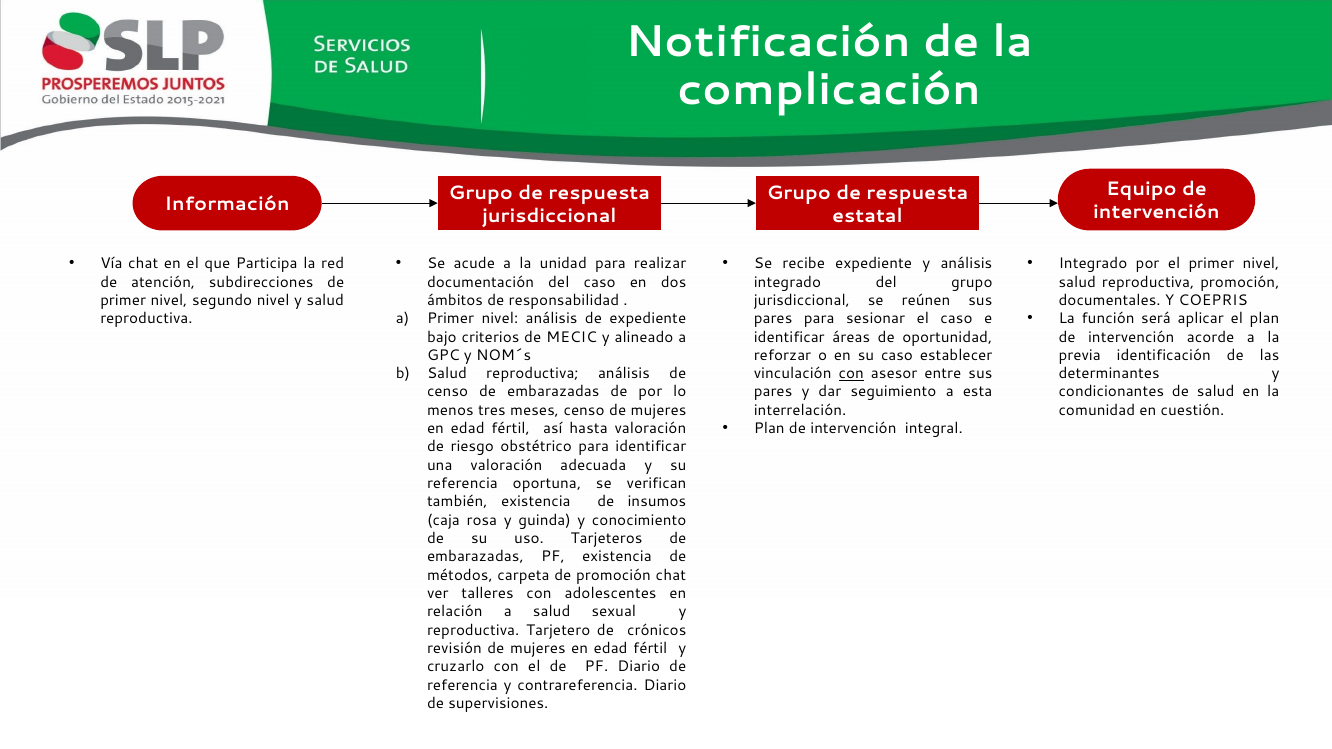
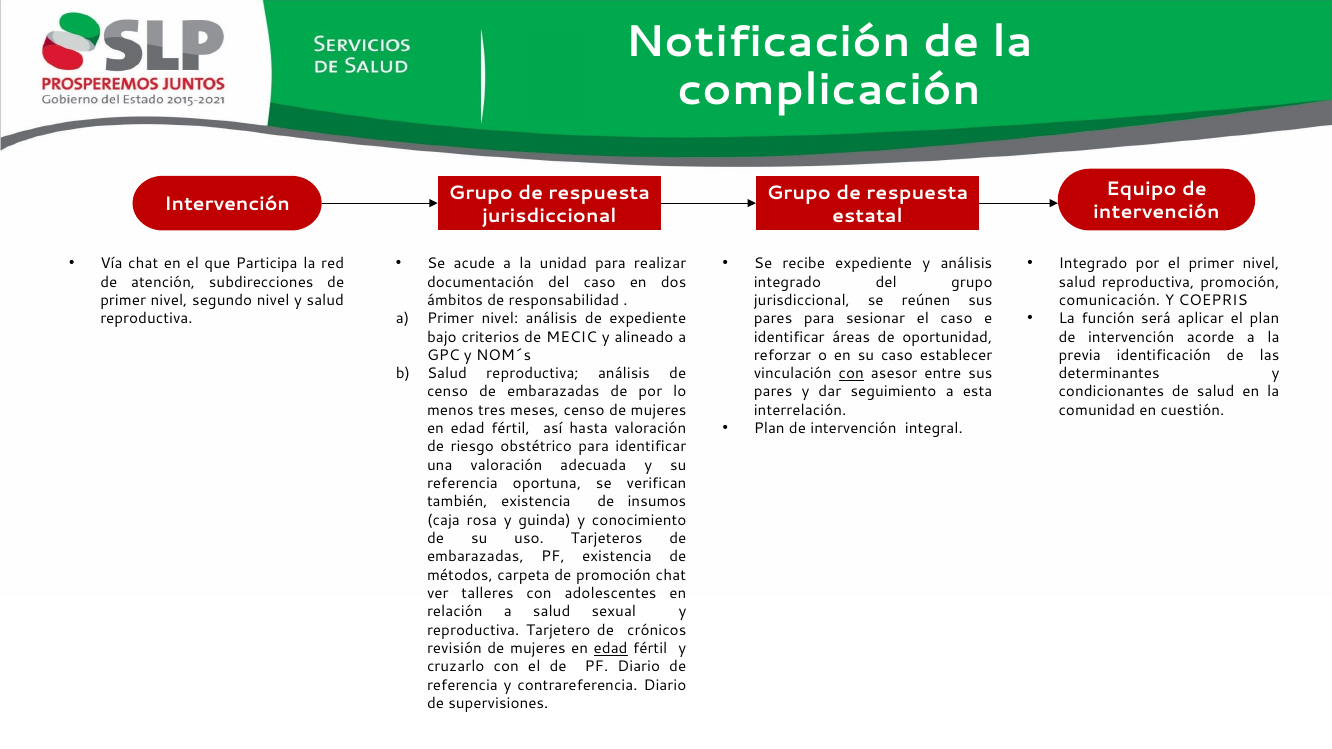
Información: Información -> Intervención (227, 205)
documentales: documentales -> comunicación (1110, 300)
edad underline: none -> present (611, 649)
